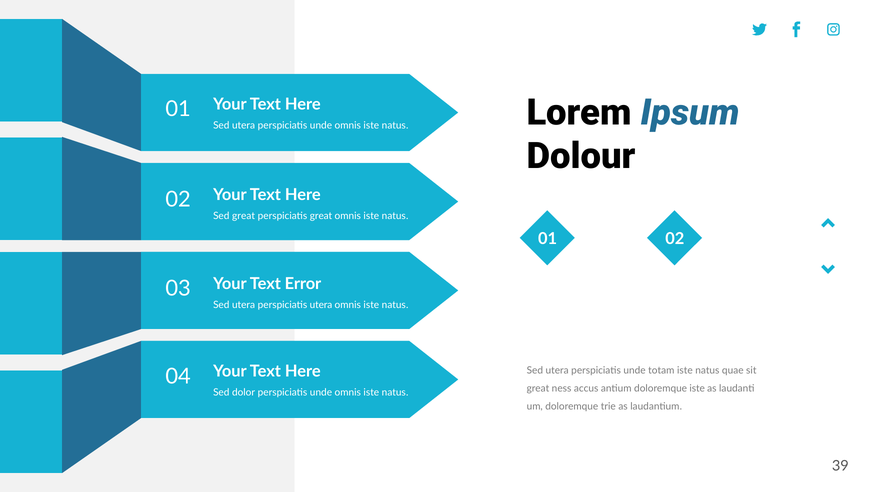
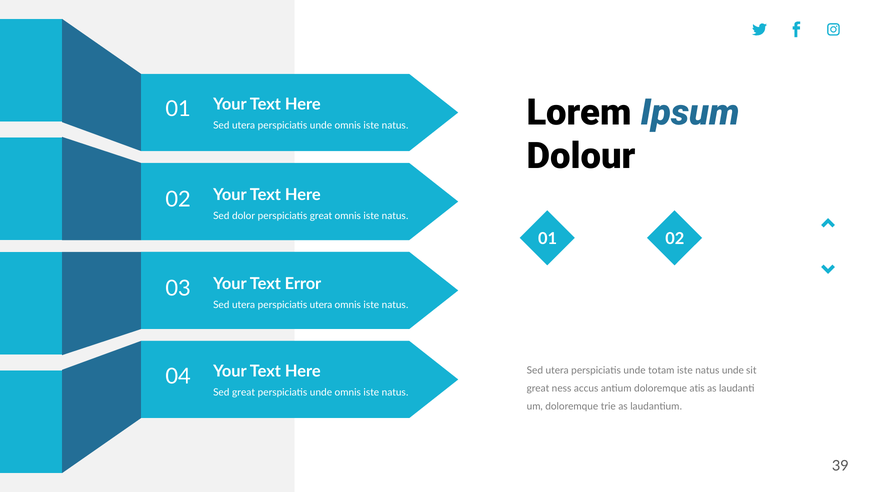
Sed great: great -> dolor (244, 216)
natus quae: quae -> unde (733, 371)
doloremque iste: iste -> atis (697, 389)
Sed dolor: dolor -> great (244, 393)
